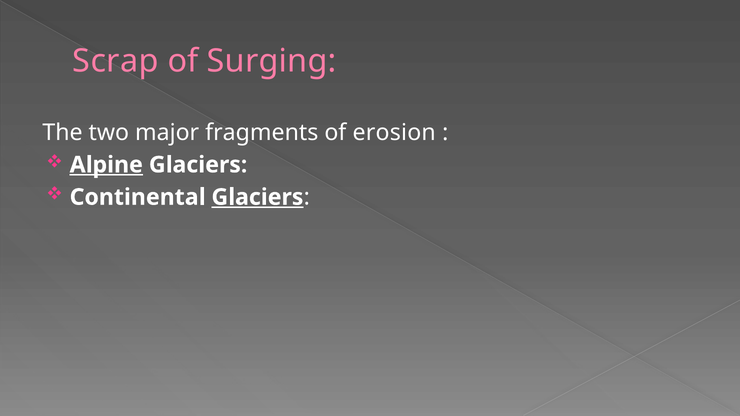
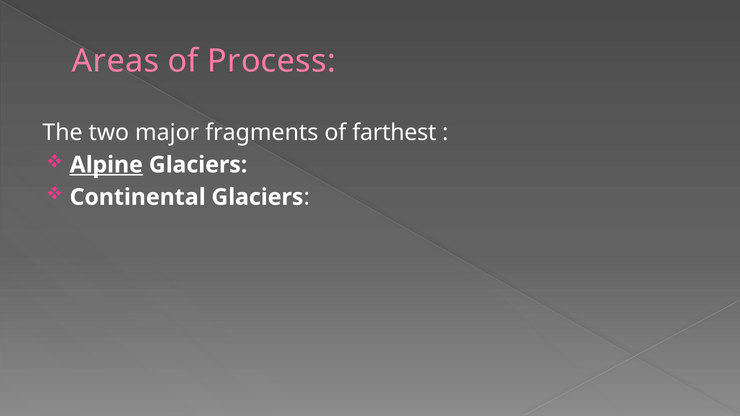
Scrap: Scrap -> Areas (115, 61)
Surging: Surging -> Process (272, 61)
erosion: erosion -> farthest (394, 132)
Glaciers underline: present -> none (257, 197)
